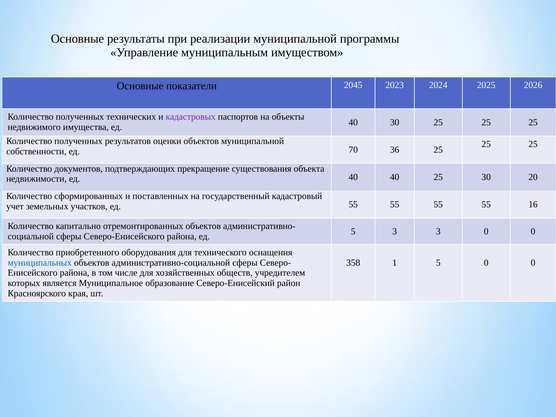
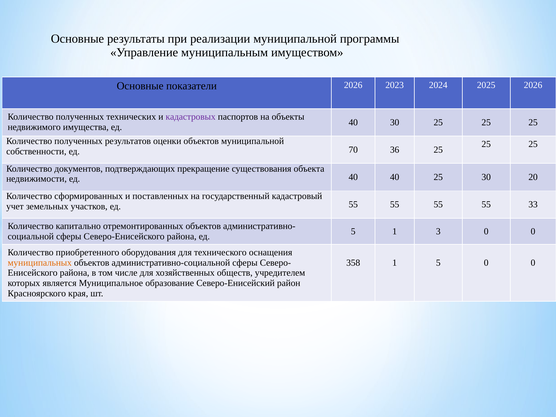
показатели 2045: 2045 -> 2026 (353, 85)
16: 16 -> 33 (533, 205)
5 3: 3 -> 1 (395, 231)
муниципальных colour: blue -> orange (40, 263)
